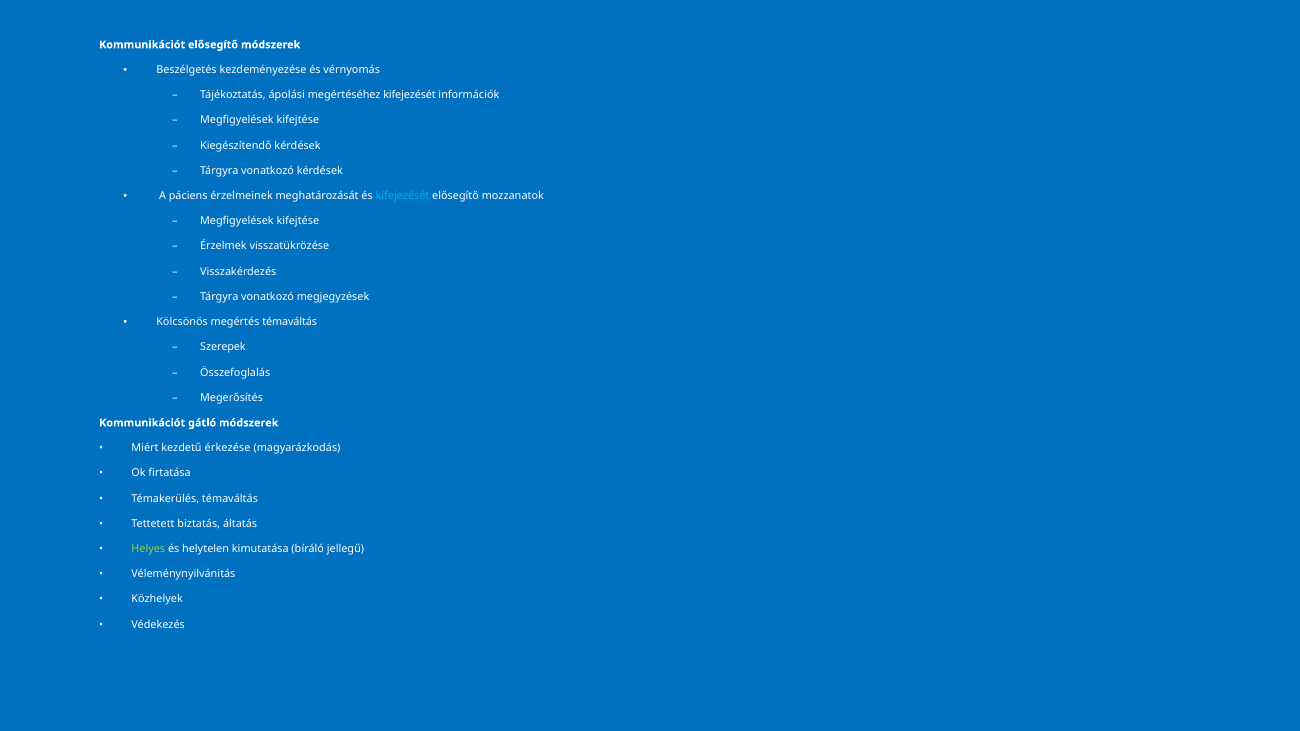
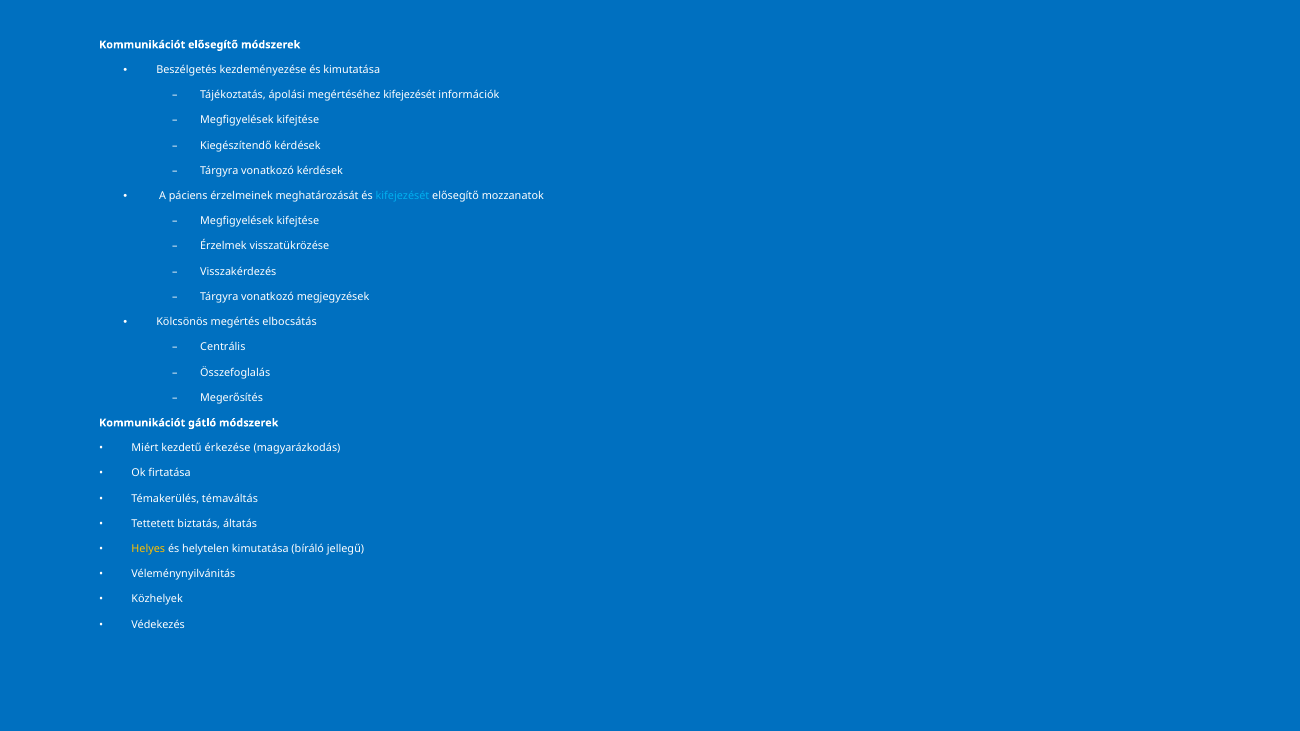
és vérnyomás: vérnyomás -> kimutatása (352, 70)
megértés témaváltás: témaváltás -> elbocsátás (290, 322)
Szerepek: Szerepek -> Centrális (223, 347)
Helyes colour: light green -> yellow (148, 549)
